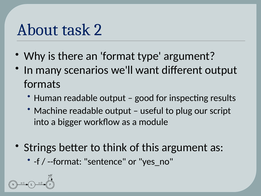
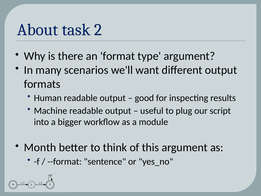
Strings: Strings -> Month (40, 147)
